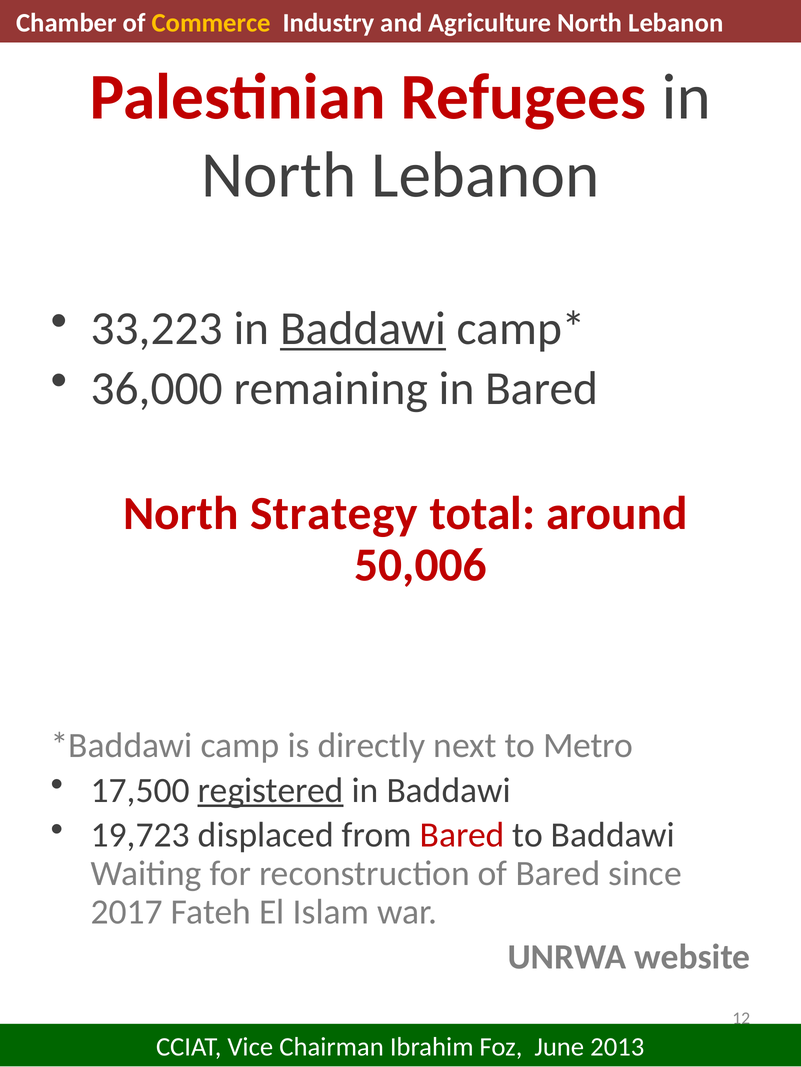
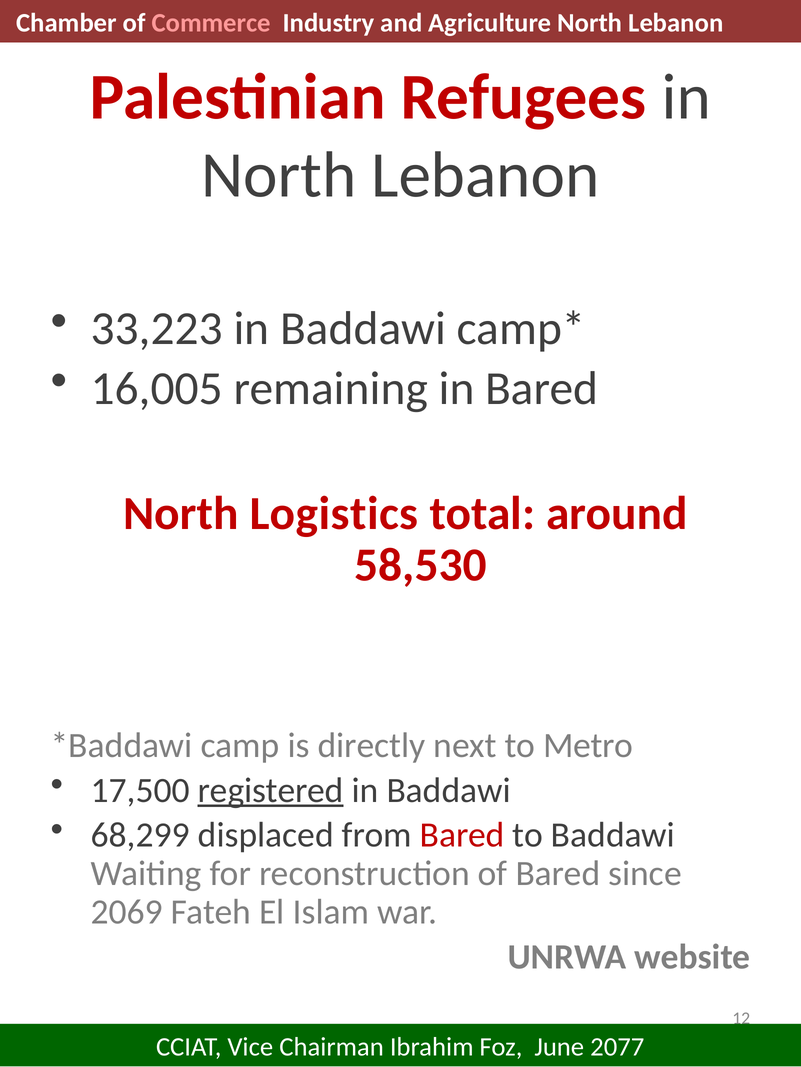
Commerce colour: yellow -> pink (211, 23)
Baddawi underline: present -> none (363, 329)
36,000: 36,000 -> 16,005 (157, 389)
Strategy: Strategy -> Logistics (334, 514)
50,006: 50,006 -> 58,530 (420, 566)
19,723: 19,723 -> 68,299 (140, 836)
2017: 2017 -> 2069 (127, 913)
2013: 2013 -> 2077 (617, 1048)
